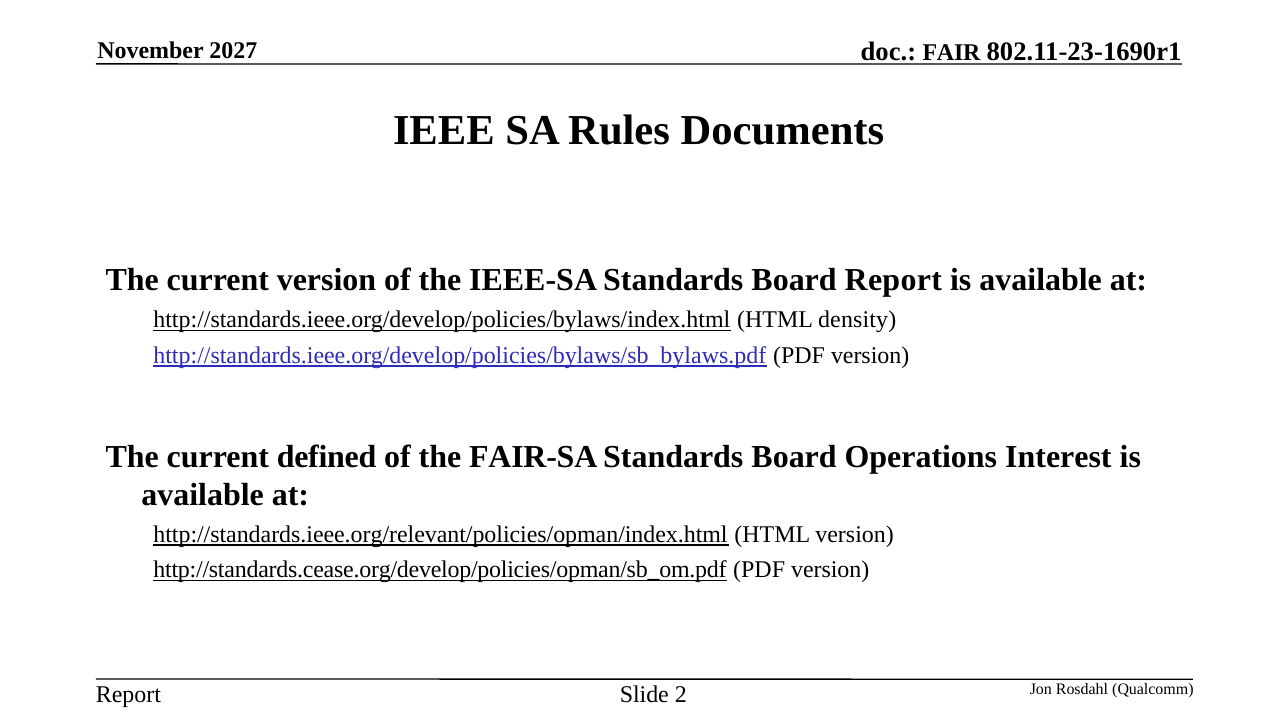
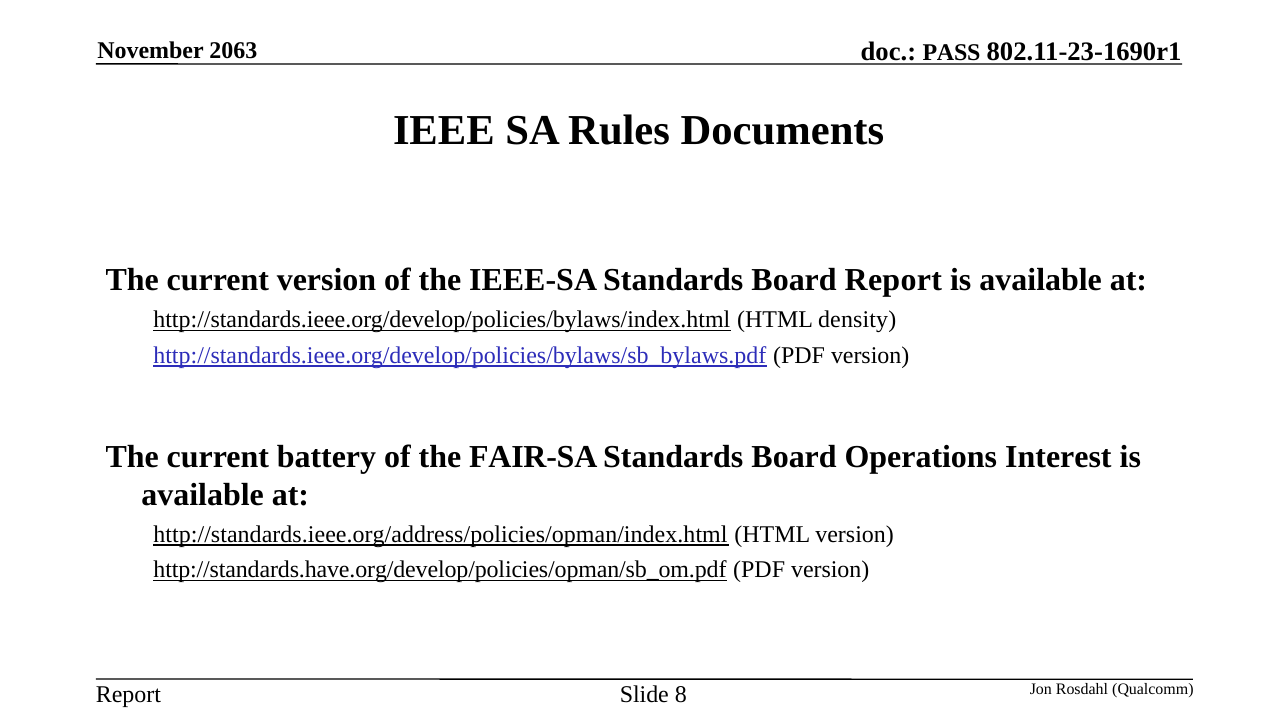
FAIR: FAIR -> PASS (952, 53)
2027: 2027 -> 2063 (233, 51)
defined: defined -> battery (326, 456)
http://standards.ieee.org/relevant/policies/opman/index.html: http://standards.ieee.org/relevant/policies/opman/index.html -> http://standards.ieee.org/address/policies/opman/index.html (440, 534)
http://standards.cease.org/develop/policies/opman/sb_om.pdf: http://standards.cease.org/develop/policies/opman/sb_om.pdf -> http://standards.have.org/develop/policies/opman/sb_om.pdf (440, 570)
2: 2 -> 8 (681, 695)
